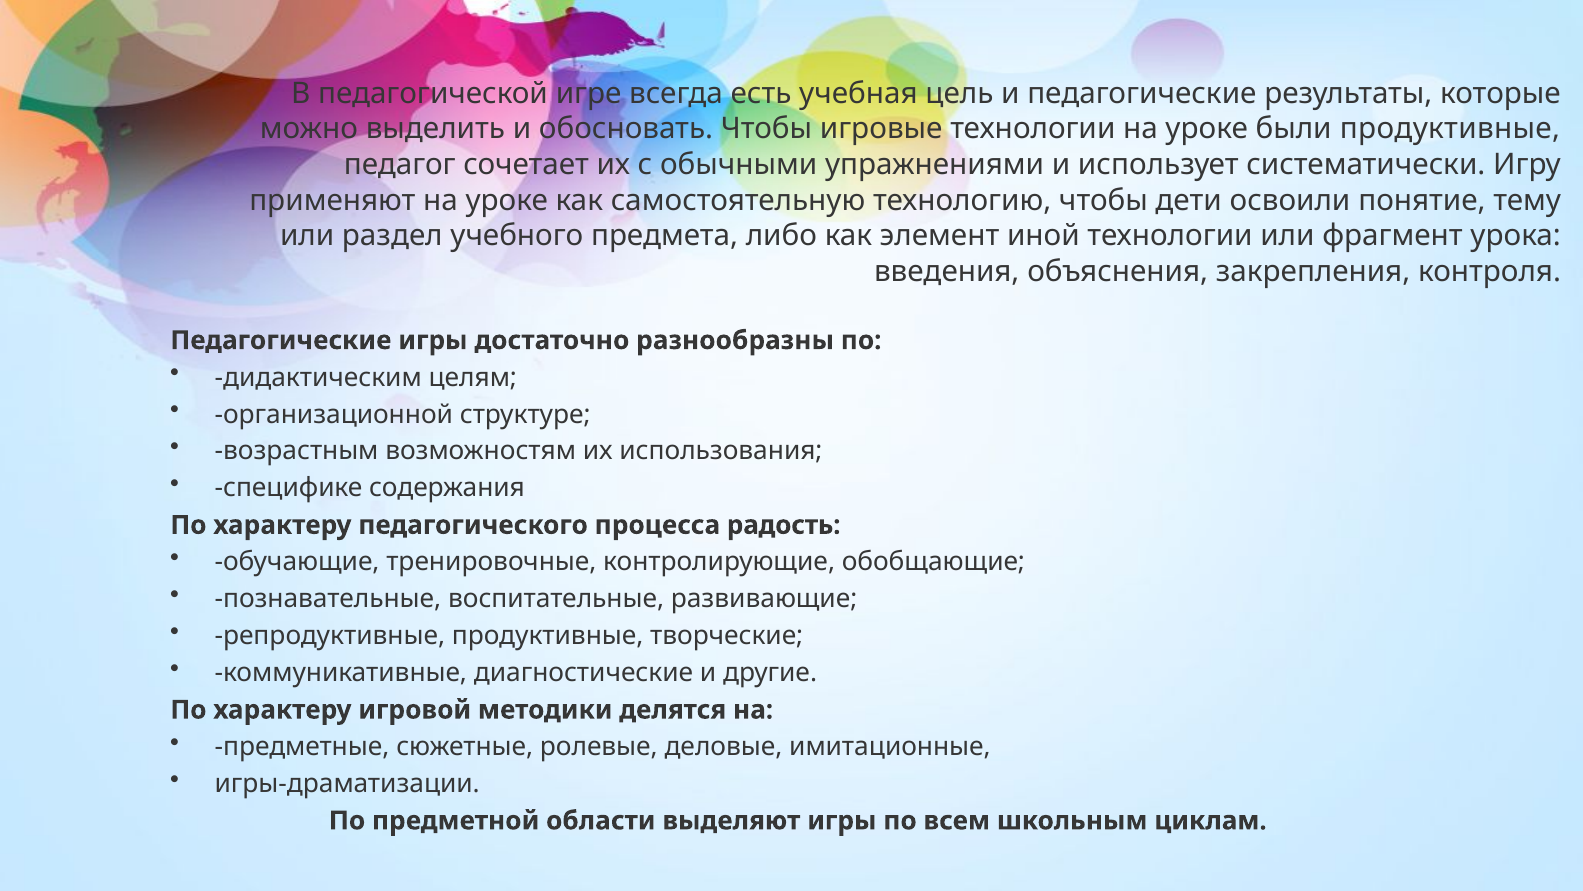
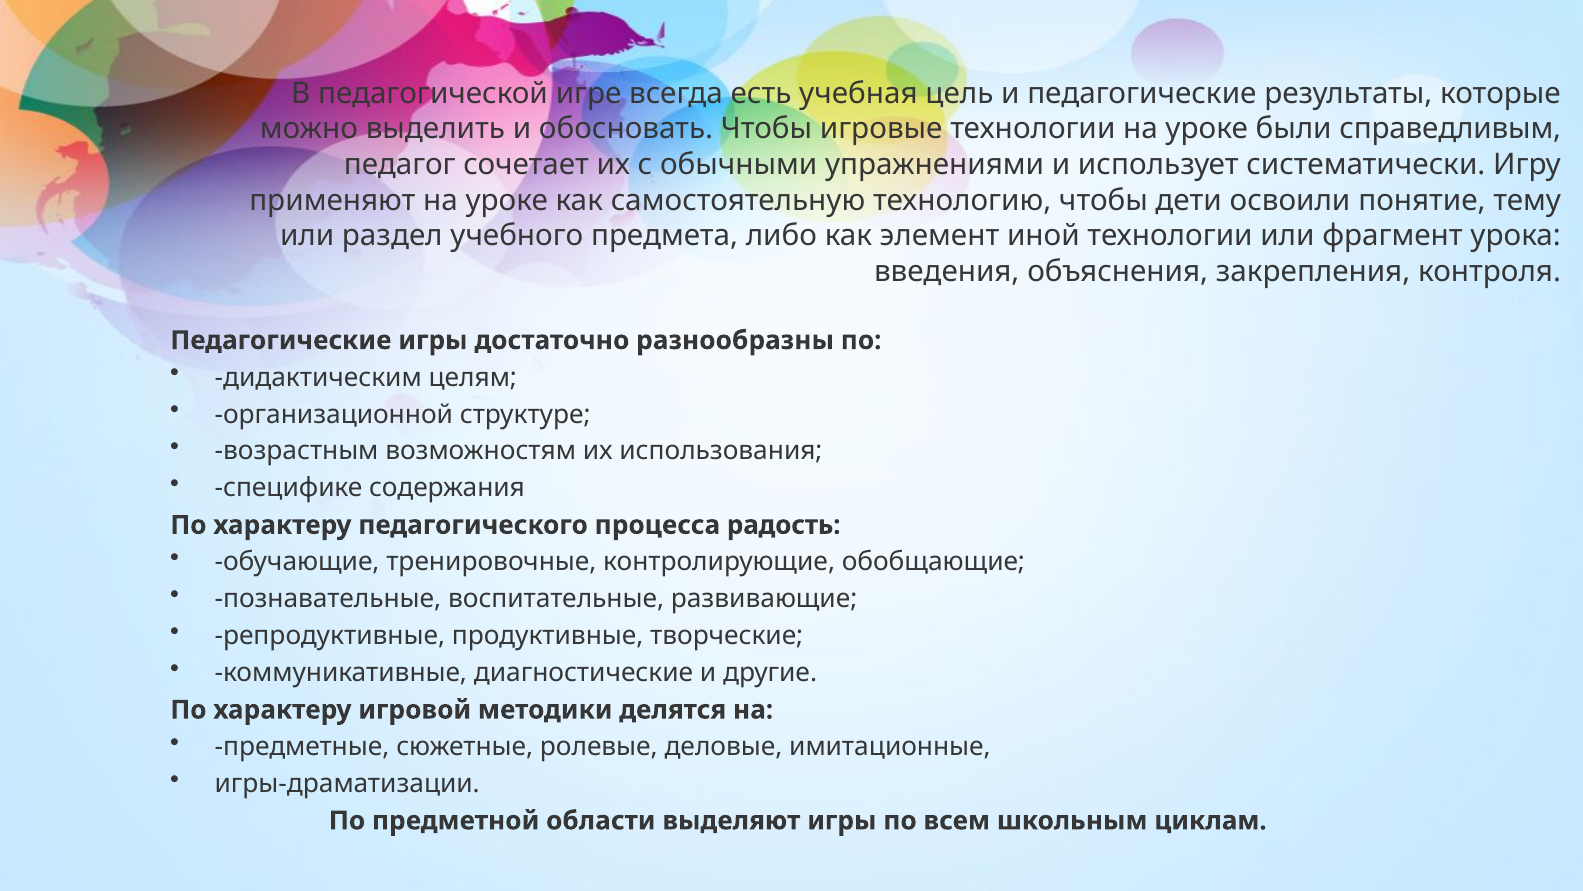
были продуктивные: продуктивные -> справедливым (1450, 129)
